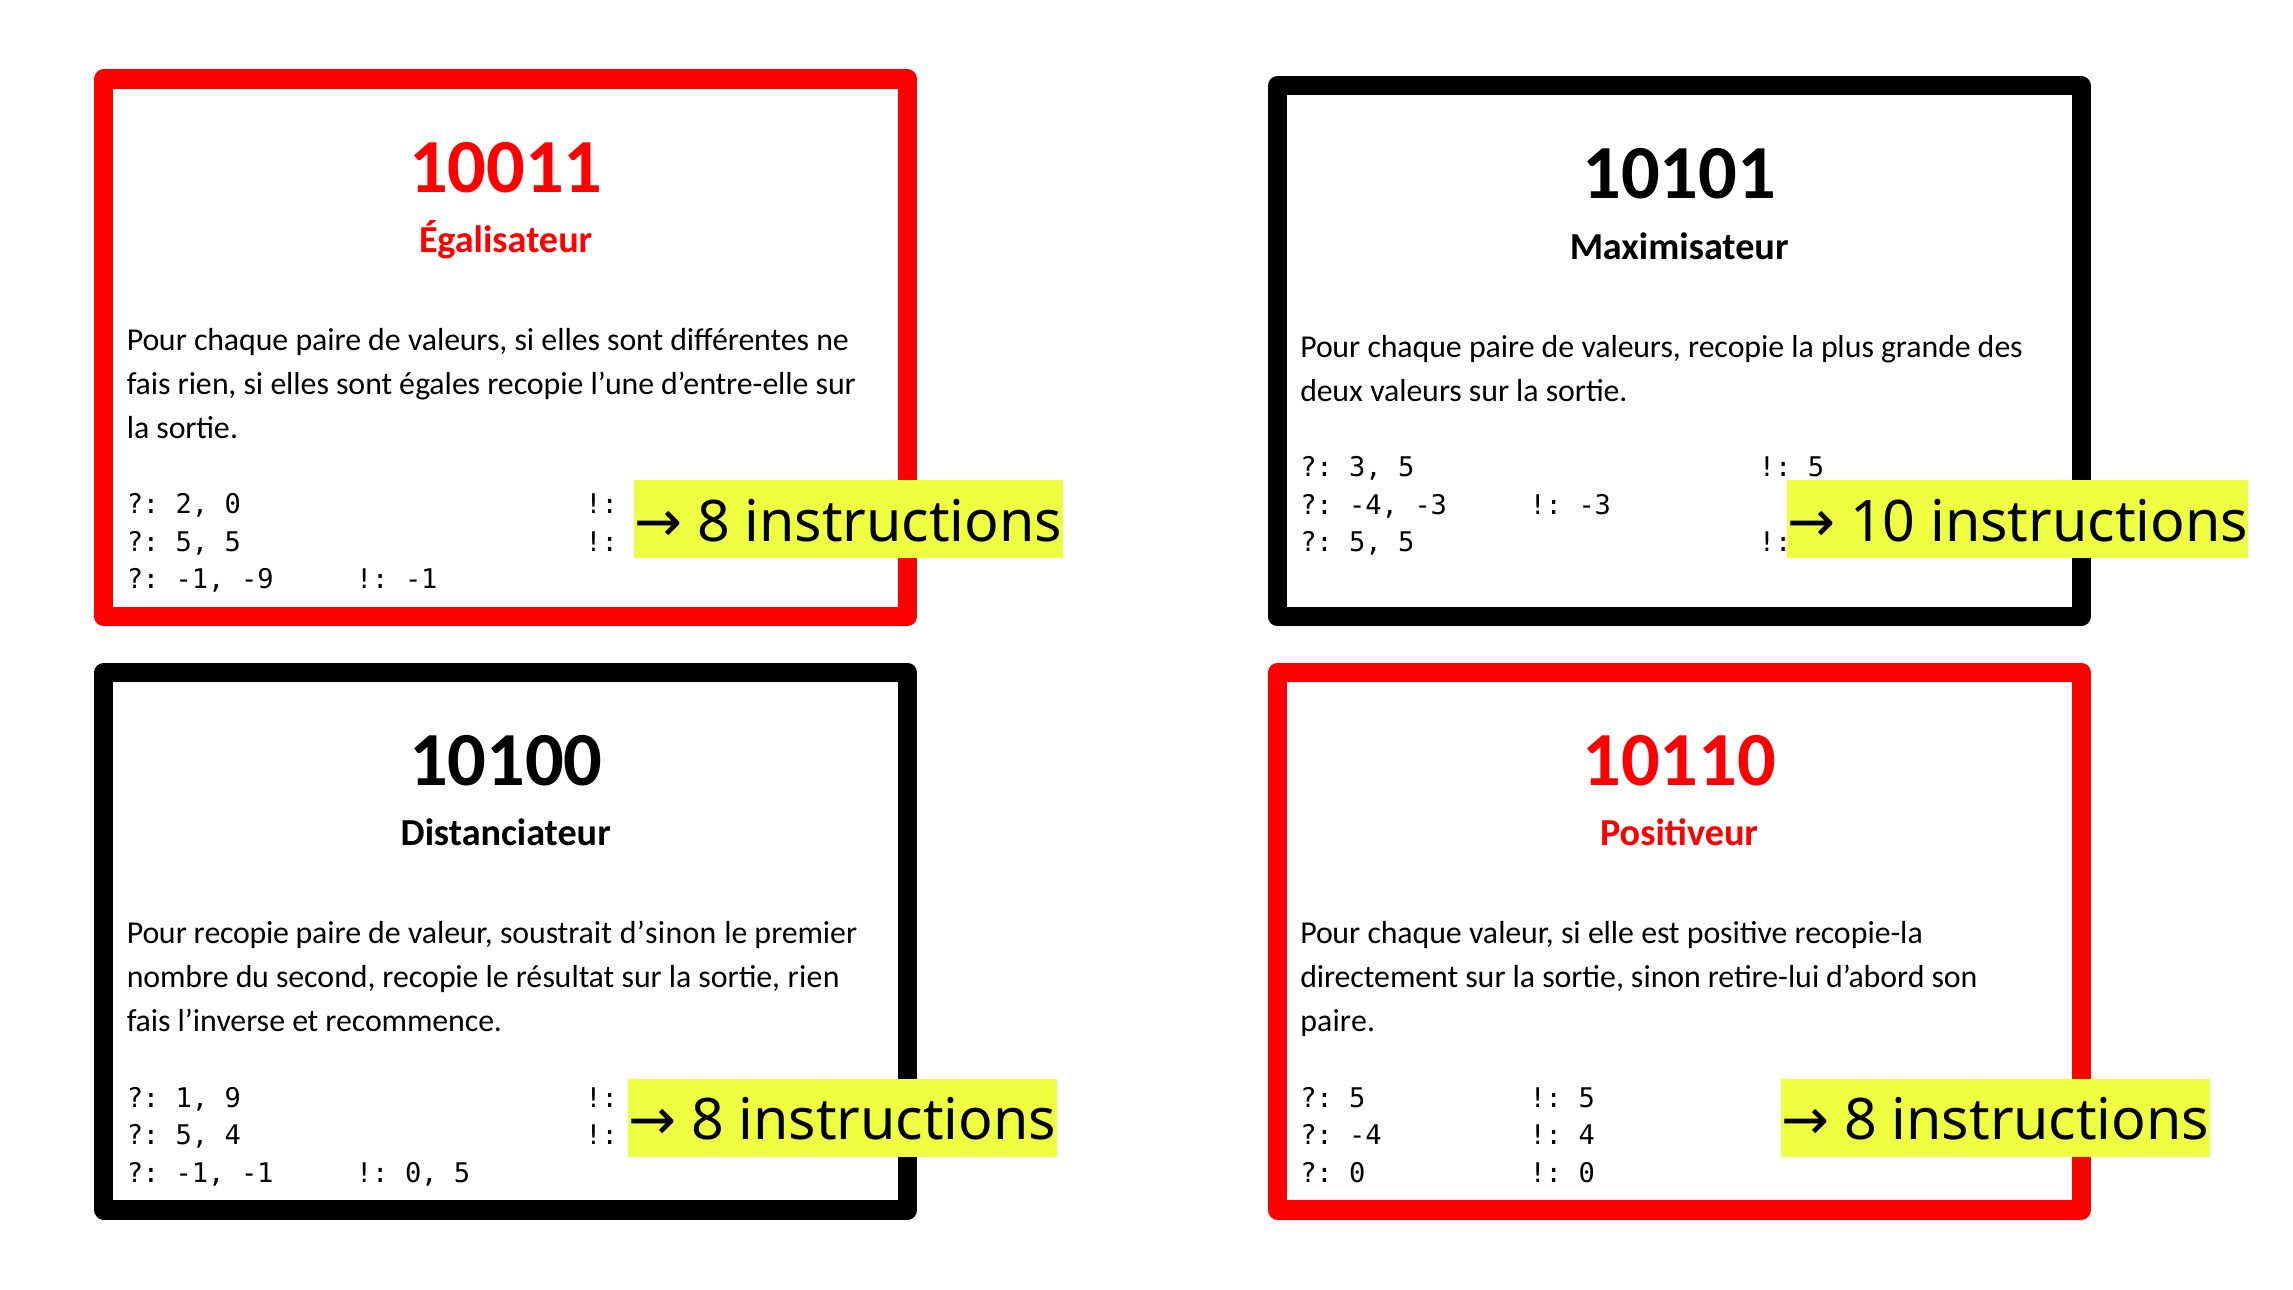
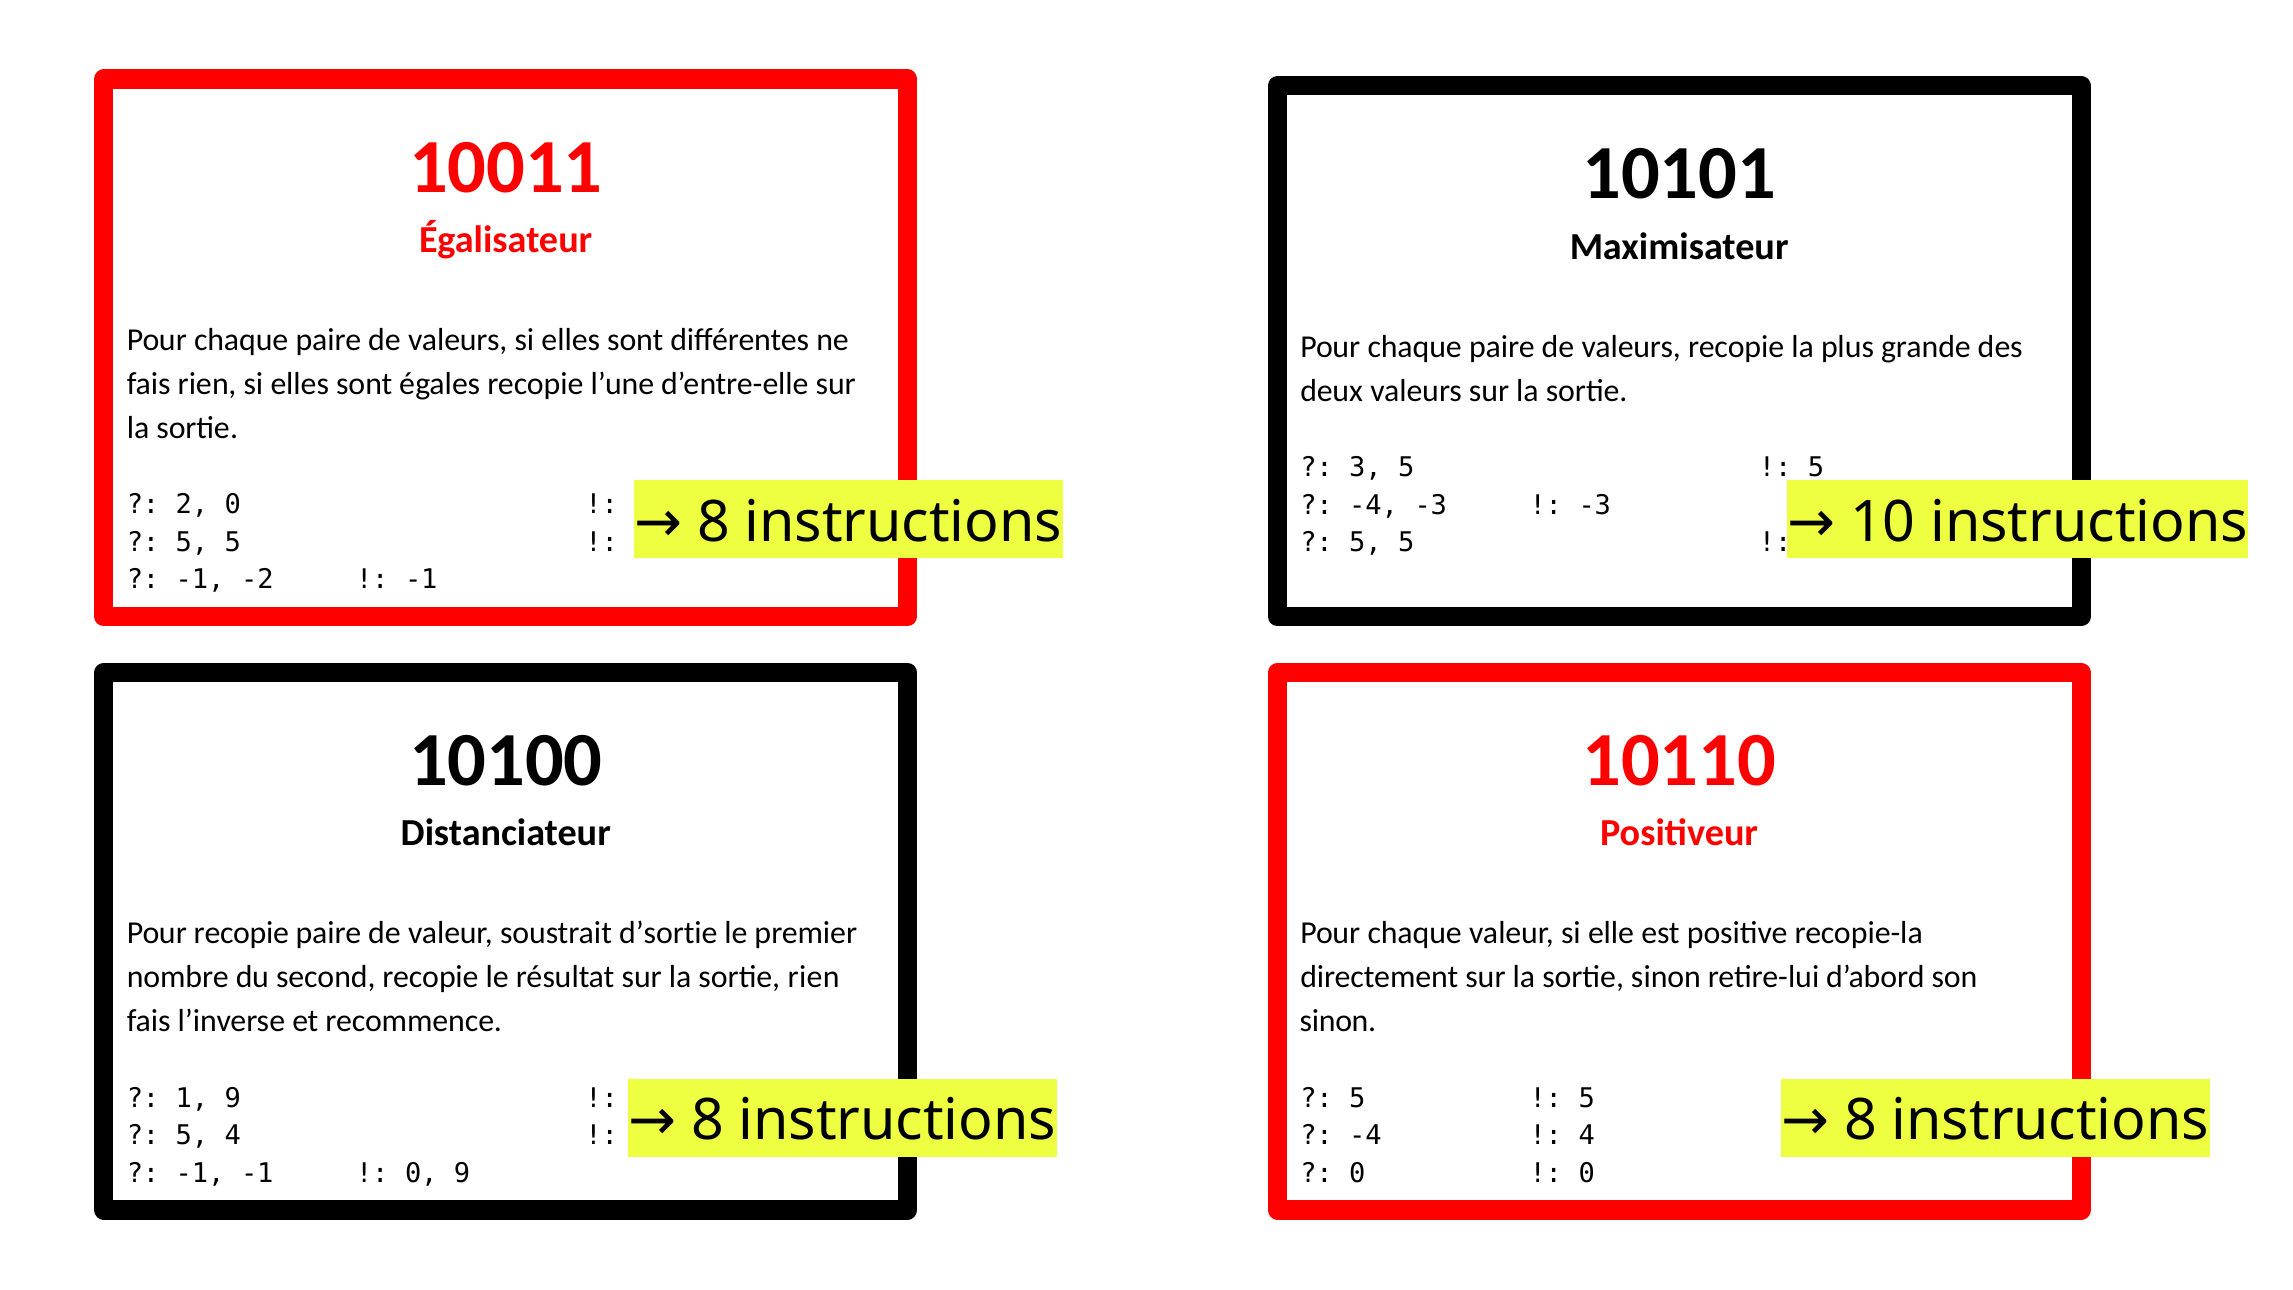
-9: -9 -> -2 (257, 580)
d’sinon: d’sinon -> d’sortie (668, 933)
paire: paire -> sinon (1338, 1021)
0 5: 5 -> 9 (462, 1173)
